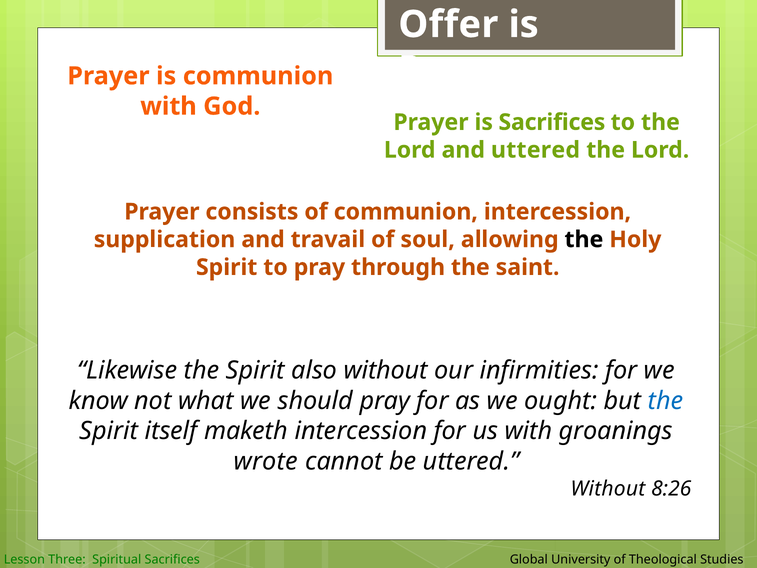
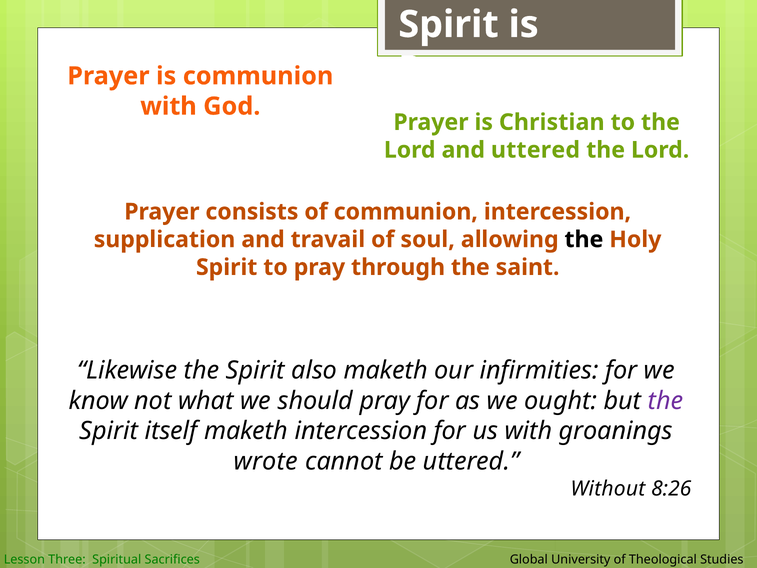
Offer: Offer -> Spirit (449, 25)
is Sacrifices: Sacrifices -> Christian (552, 122)
also without: without -> maketh (386, 370)
the colour: blue -> purple (666, 401)
